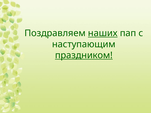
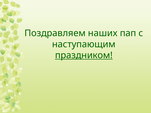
наших underline: present -> none (103, 33)
